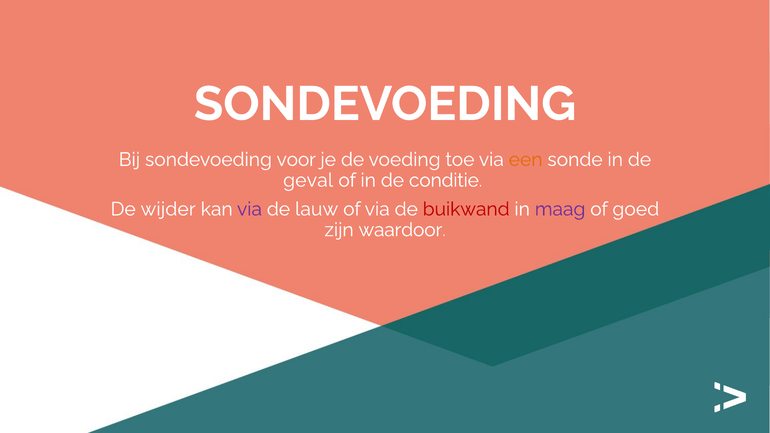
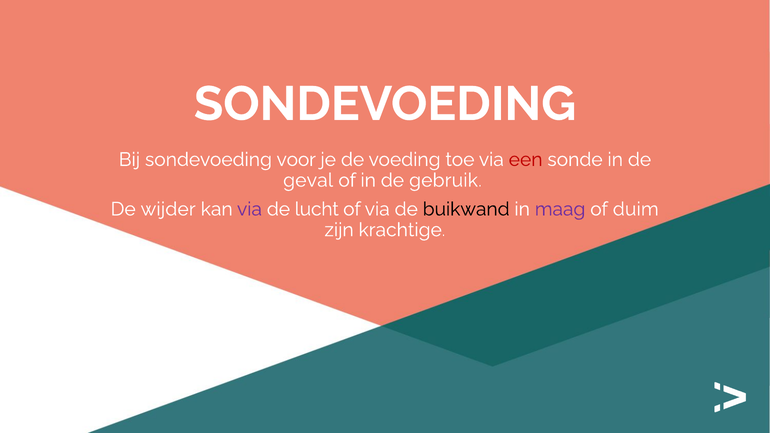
een colour: orange -> red (526, 160)
conditie: conditie -> gebruik (445, 180)
lauw: lauw -> lucht (317, 209)
buikwand colour: red -> black (466, 209)
goed: goed -> duim (636, 209)
waardoor: waardoor -> krachtige (402, 230)
